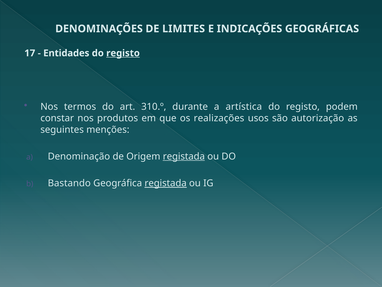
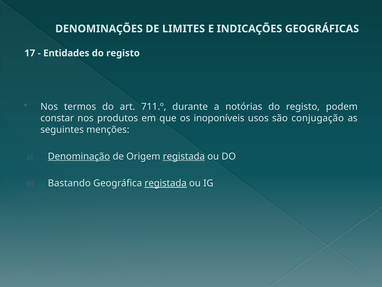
registo underline: present -> none (123, 53)
310.º: 310.º -> 711.º (154, 107)
artística: artística -> notórias (244, 107)
realizações: realizações -> inoponíveis (219, 118)
autorização: autorização -> conjugação (318, 118)
Denominação underline: none -> present (79, 156)
